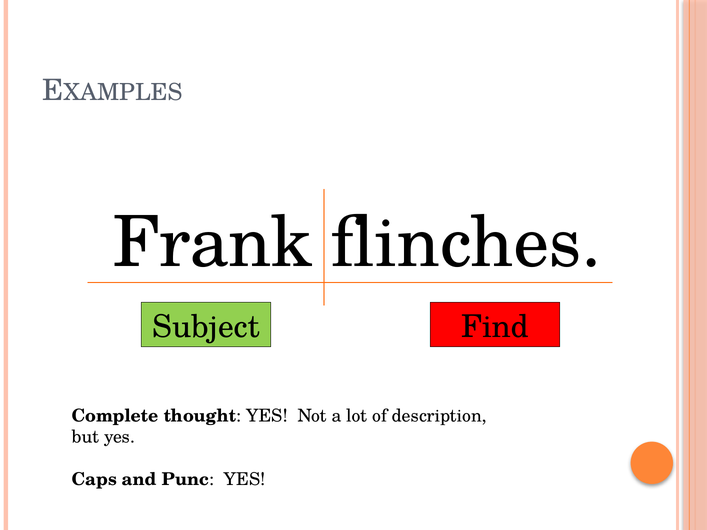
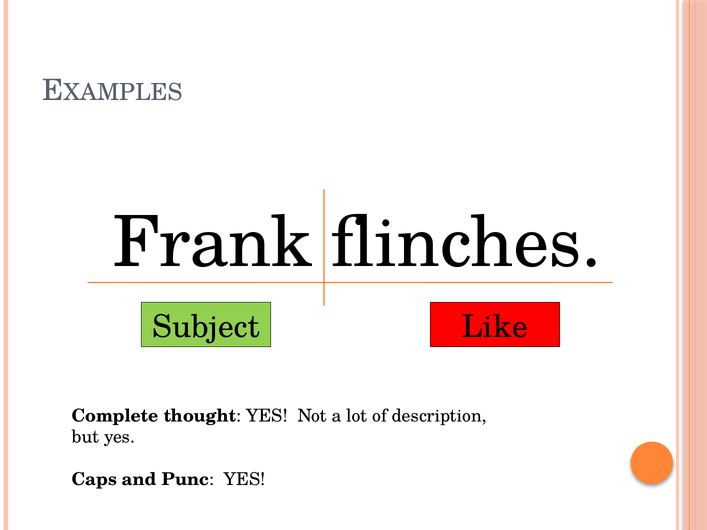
Find: Find -> Like (495, 327)
